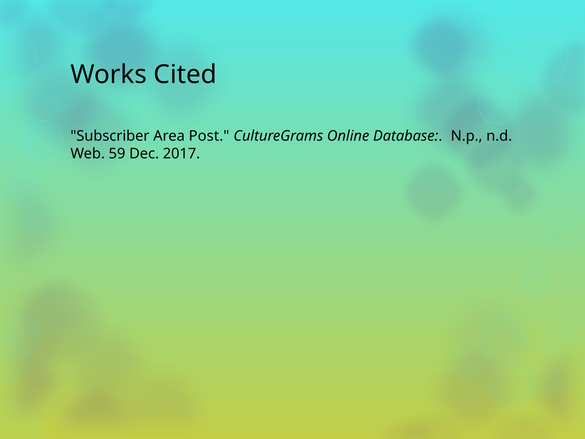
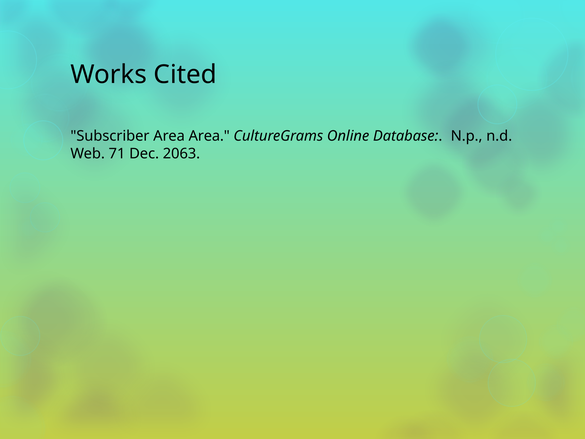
Area Post: Post -> Area (209, 136)
59: 59 -> 71 (117, 154)
2017: 2017 -> 2063 (181, 154)
